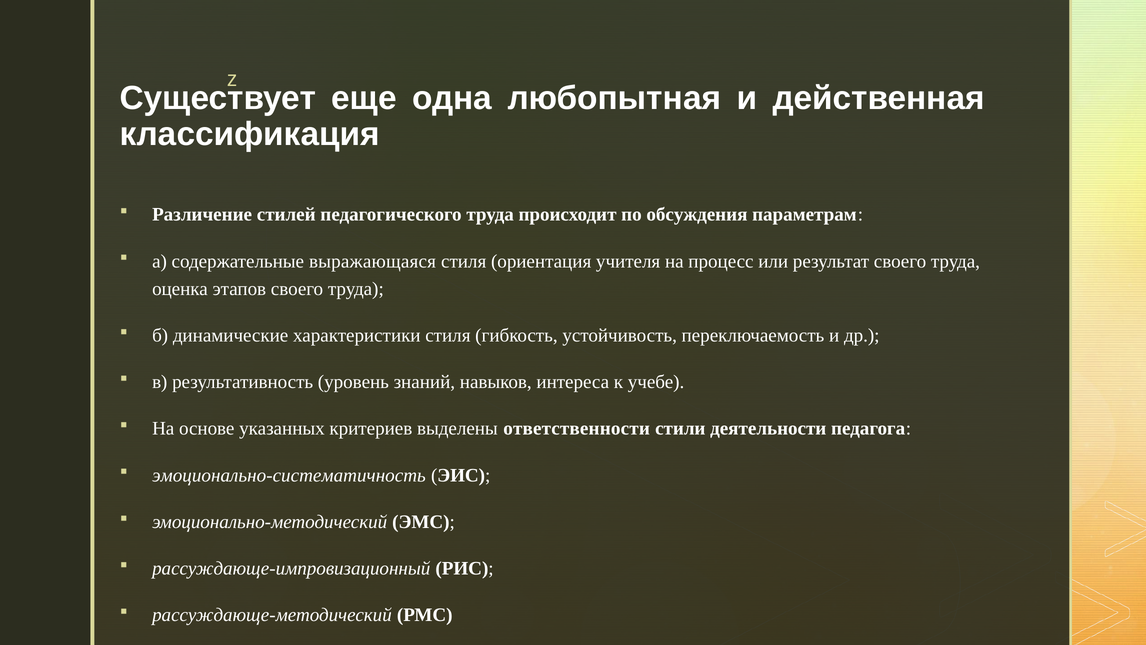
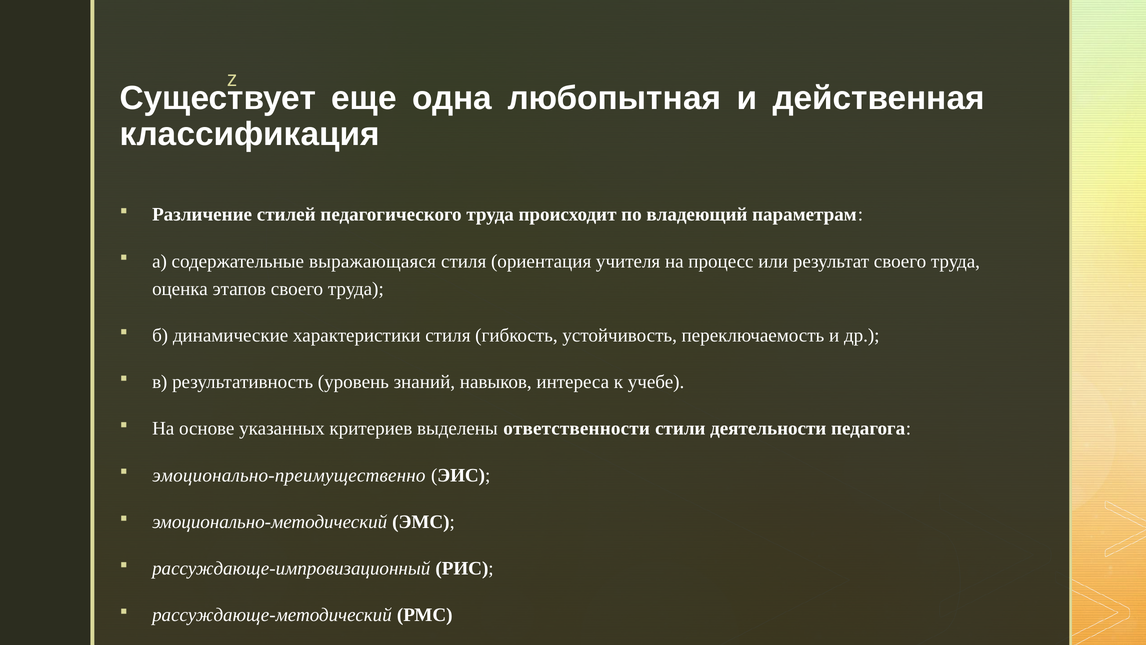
обсуждения: обсуждения -> владеющий (697, 214)
эмоционально-систематичность: эмоционально-систематичность -> эмоционально-преимущественно (289, 475)
